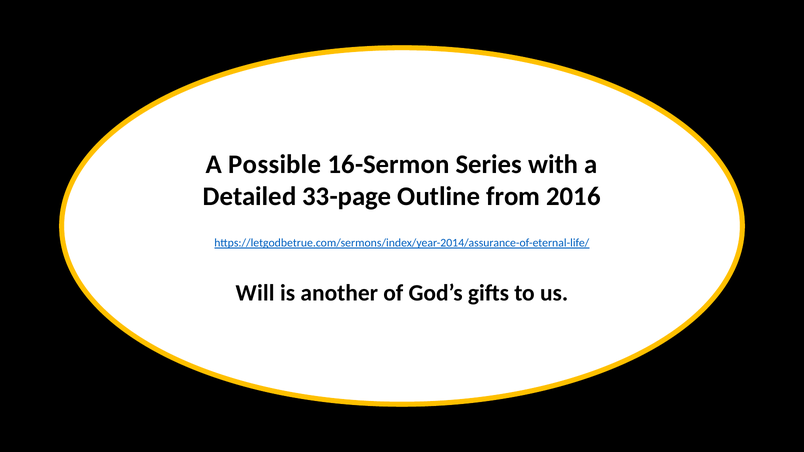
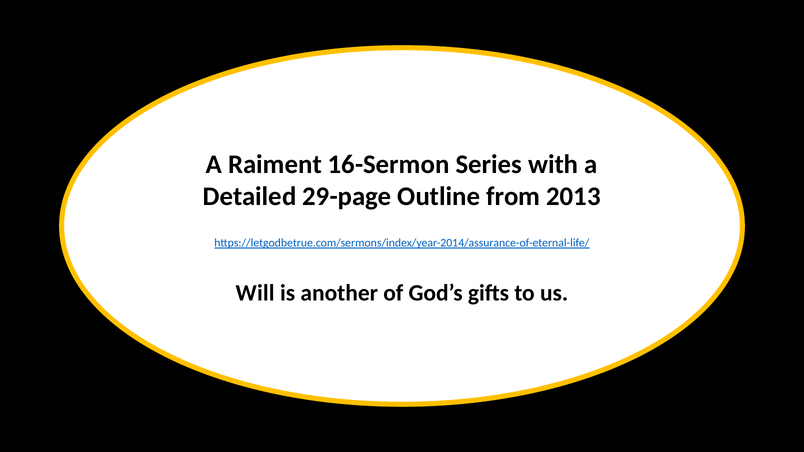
Possible: Possible -> Raiment (275, 165)
33-page: 33-page -> 29-page (347, 197)
2016: 2016 -> 2013 (573, 197)
